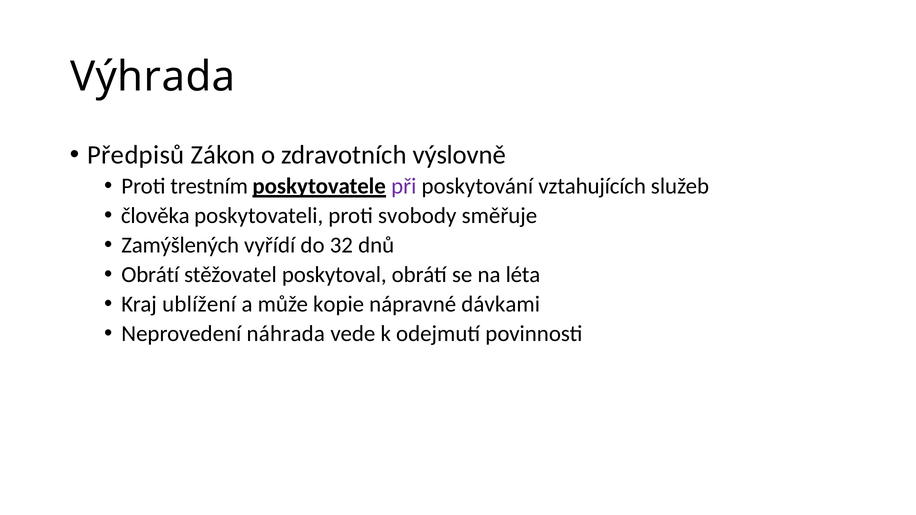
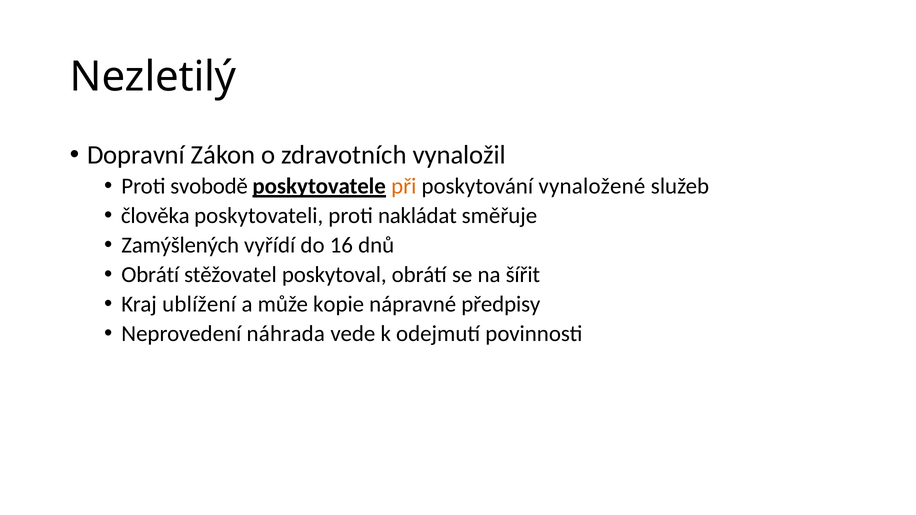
Výhrada: Výhrada -> Nezletilý (153, 77)
Předpisů: Předpisů -> Dopravní (136, 155)
výslovně: výslovně -> vynaložil (459, 155)
trestním: trestním -> svobodě (209, 186)
při colour: purple -> orange (404, 186)
vztahujících: vztahujících -> vynaložené (592, 186)
svobody: svobody -> nakládat (417, 216)
32: 32 -> 16 (341, 245)
léta: léta -> šířit (523, 275)
dávkami: dávkami -> předpisy (501, 304)
